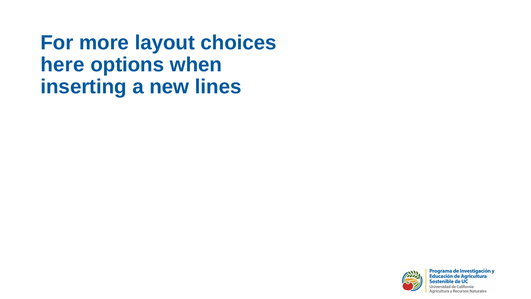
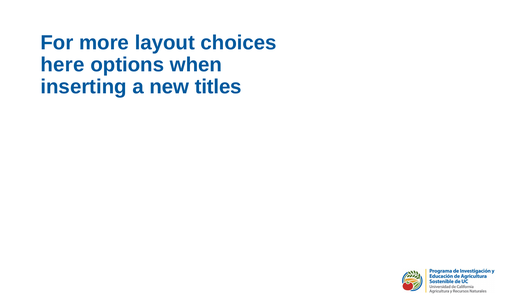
lines: lines -> titles (218, 87)
